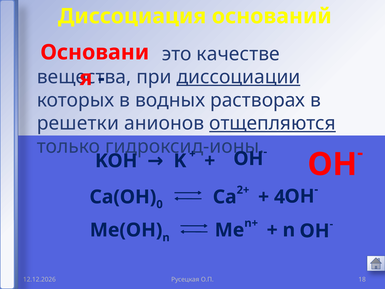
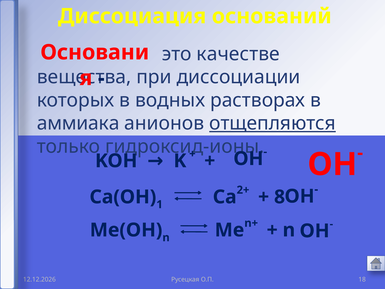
диссоциации underline: present -> none (238, 77)
решетки: решетки -> аммиака (78, 123)
0: 0 -> 1 (160, 204)
4: 4 -> 8 (280, 197)
